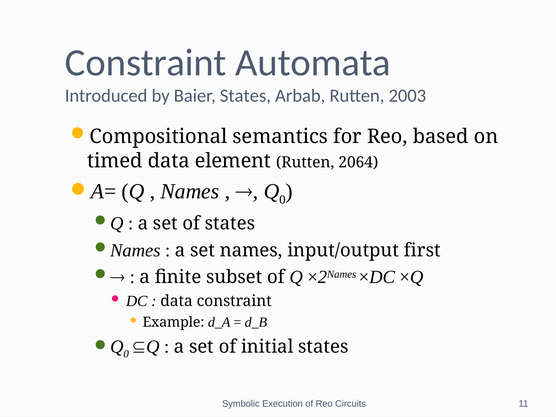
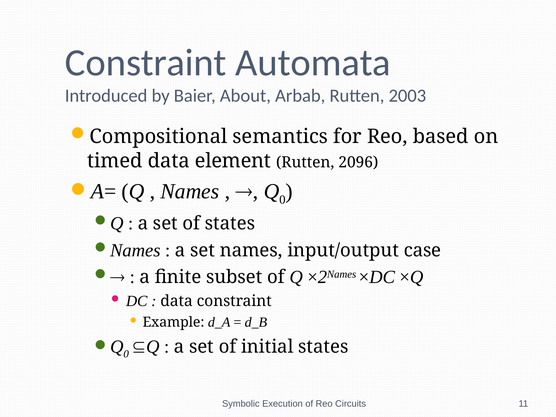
Baier States: States -> About (245, 96)
2064: 2064 -> 2096 (358, 162)
first: first -> case (422, 250)
